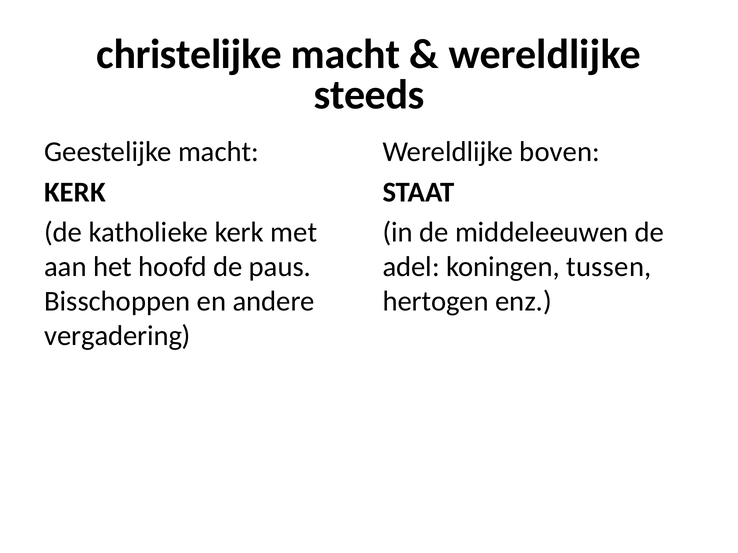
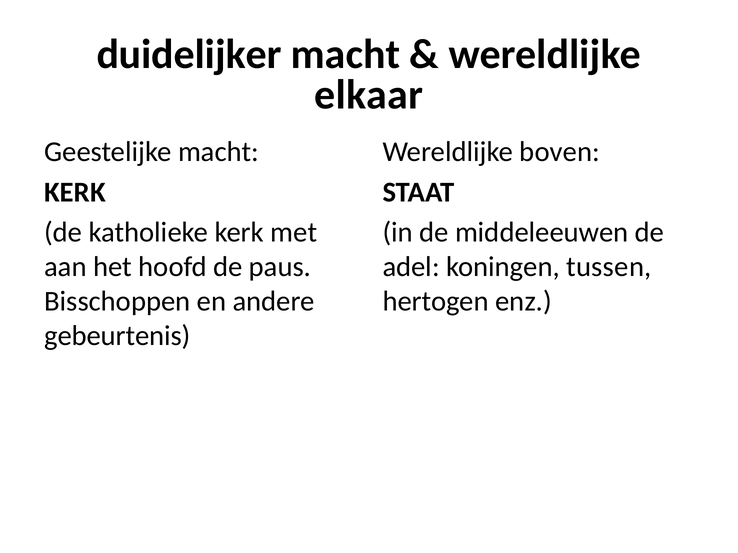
christelijke: christelijke -> duidelijker (189, 54)
steeds: steeds -> elkaar (369, 95)
vergadering: vergadering -> gebeurtenis (117, 336)
